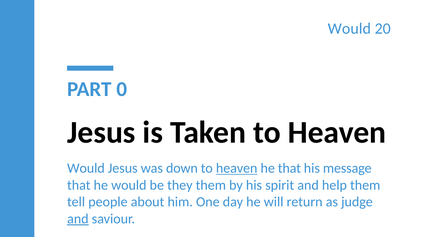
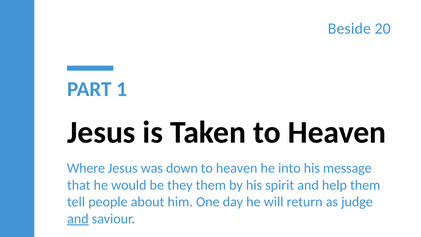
Would: Would -> Beside (349, 29)
0: 0 -> 1 (122, 89)
Would: Would -> Where (86, 168)
heaven underline: present -> none (237, 168)
he that: that -> into (289, 168)
